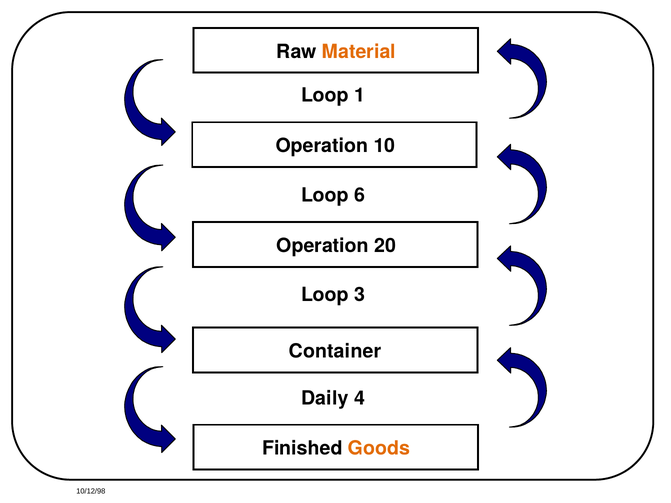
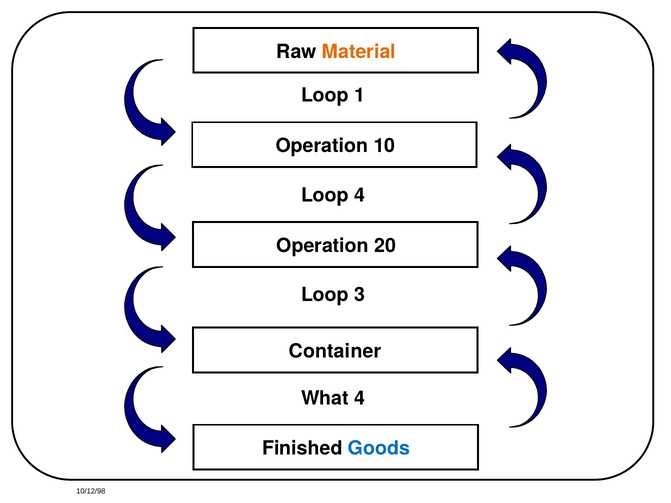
Loop 6: 6 -> 4 (360, 195)
Daily: Daily -> What (325, 399)
Goods colour: orange -> blue (379, 448)
